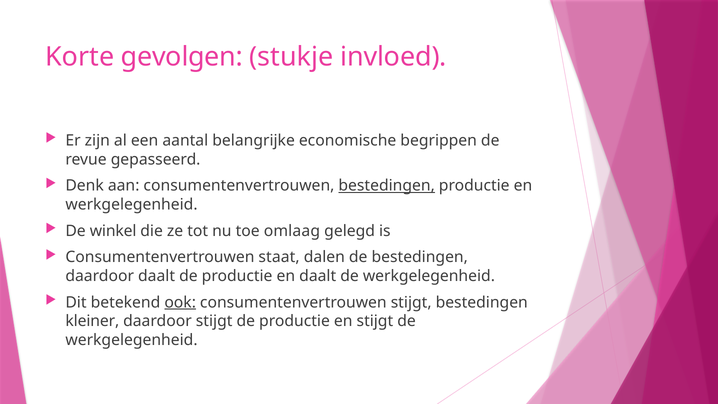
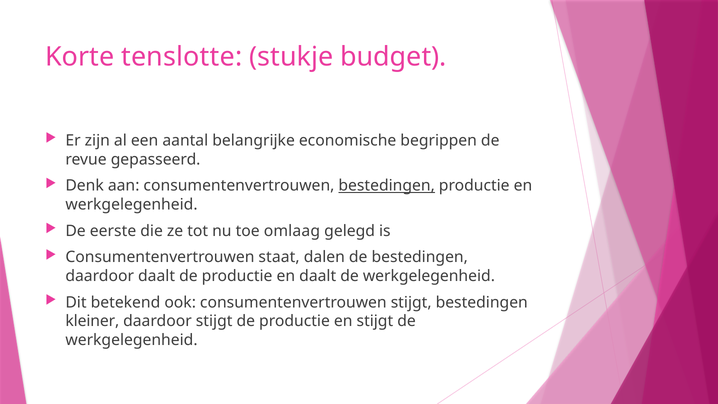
gevolgen: gevolgen -> tenslotte (182, 57)
invloed: invloed -> budget (393, 57)
winkel: winkel -> eerste (113, 231)
ook underline: present -> none (180, 302)
